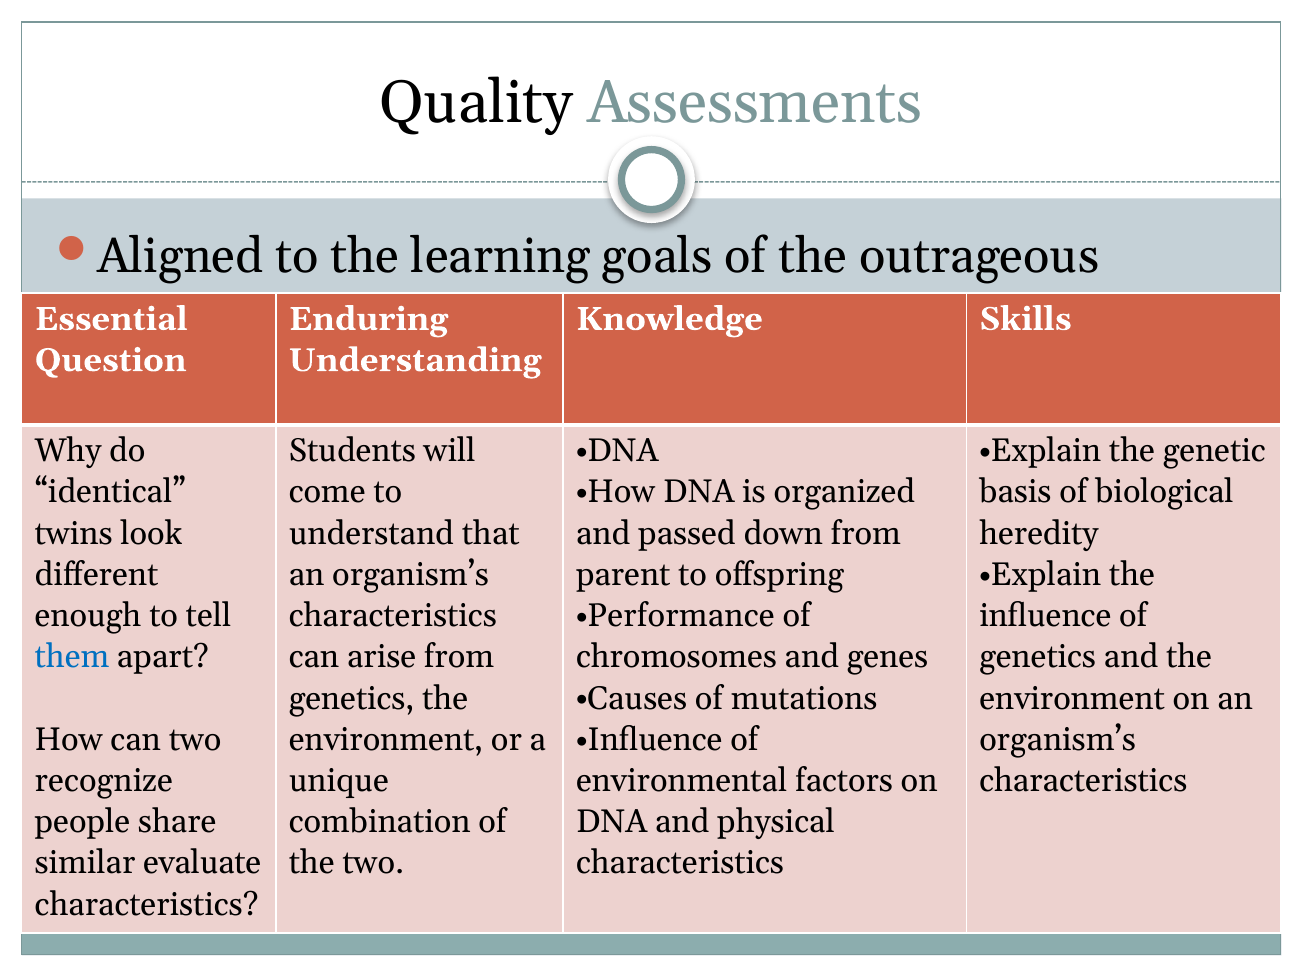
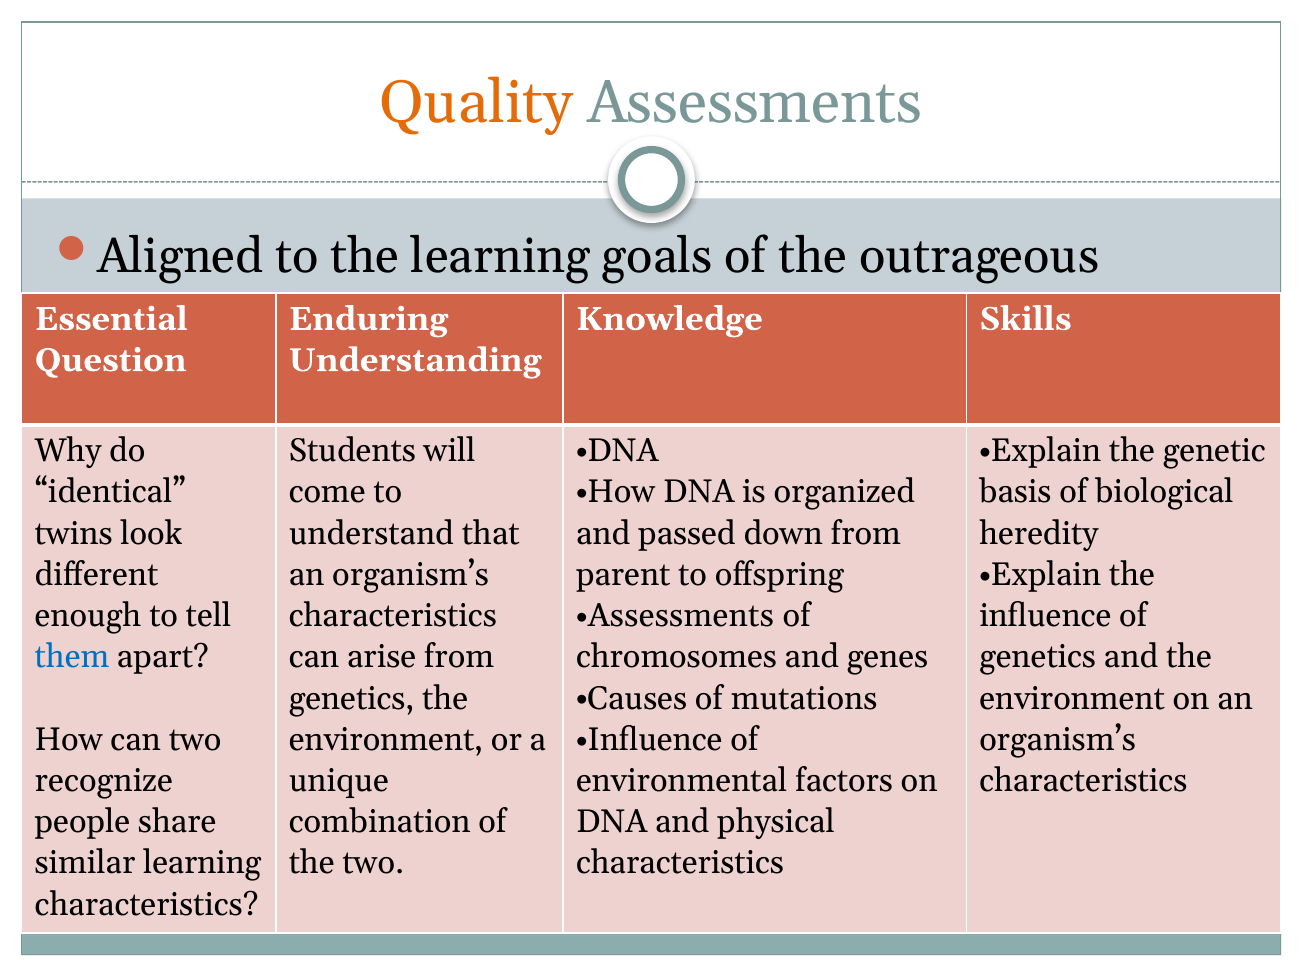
Quality colour: black -> orange (476, 103)
Performance: Performance -> Assessments (681, 616)
similar evaluate: evaluate -> learning (202, 863)
